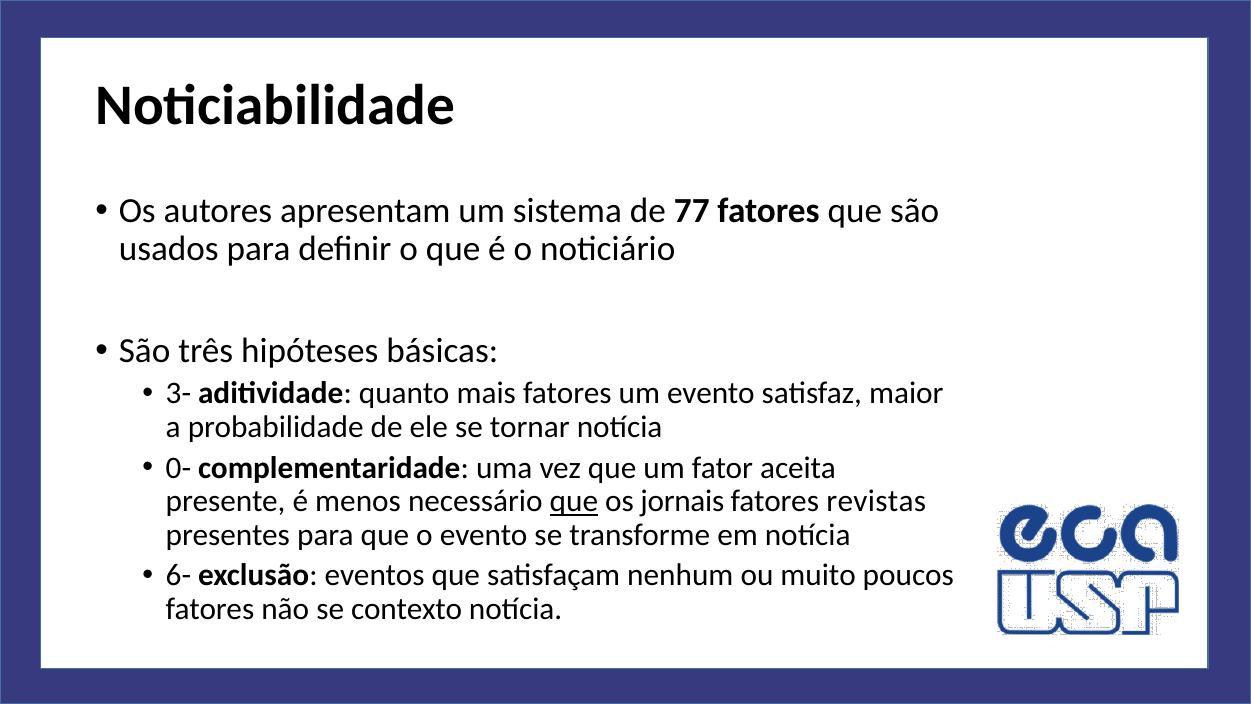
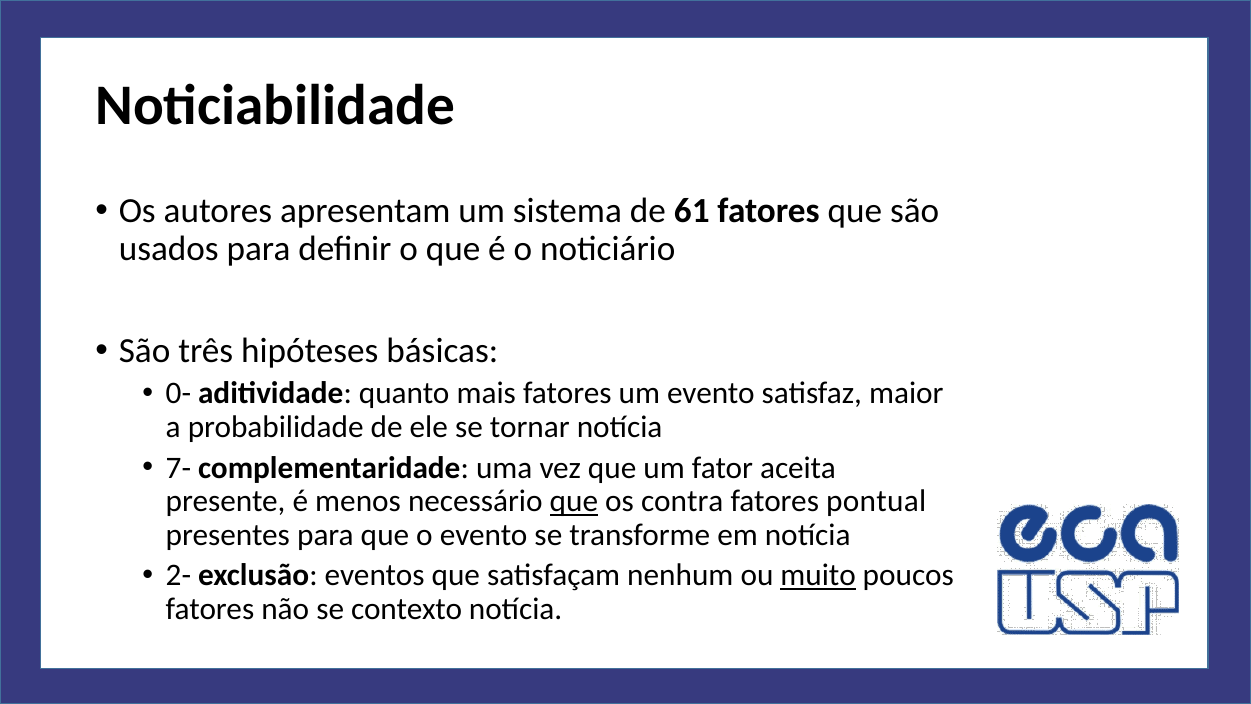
77: 77 -> 61 (692, 211)
3-: 3- -> 0- (178, 393)
0-: 0- -> 7- (178, 467)
jornais: jornais -> contra (682, 501)
revistas: revistas -> pontual (876, 501)
6-: 6- -> 2- (178, 575)
muito underline: none -> present (818, 575)
